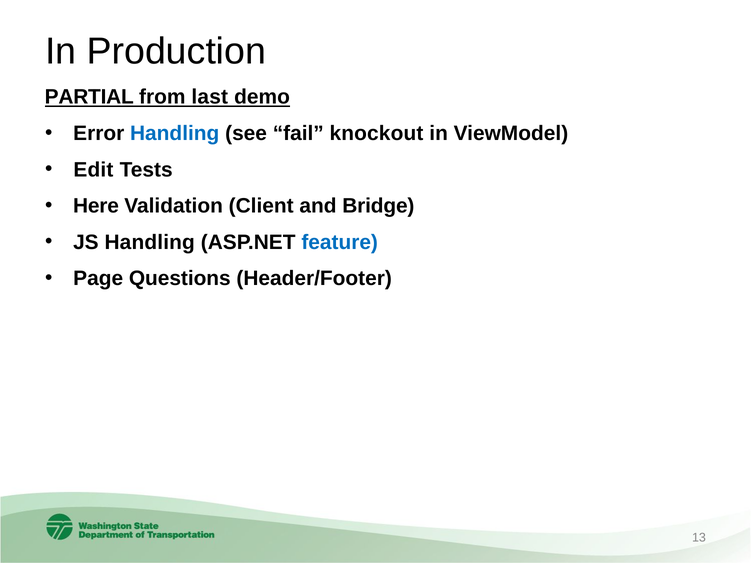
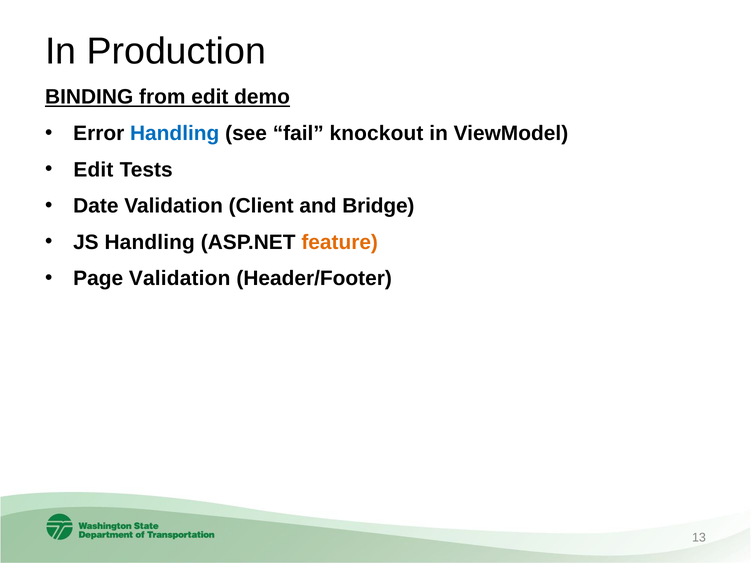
PARTIAL: PARTIAL -> BINDING (89, 97)
from last: last -> edit (210, 97)
Here: Here -> Date (96, 206)
feature colour: blue -> orange (340, 242)
Page Questions: Questions -> Validation (180, 279)
